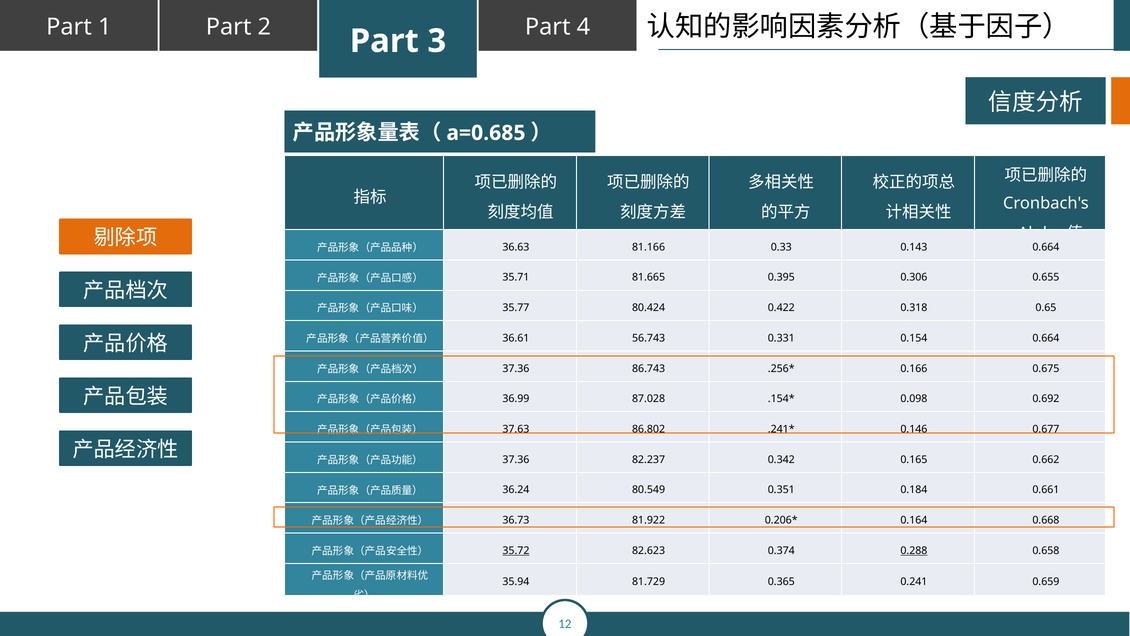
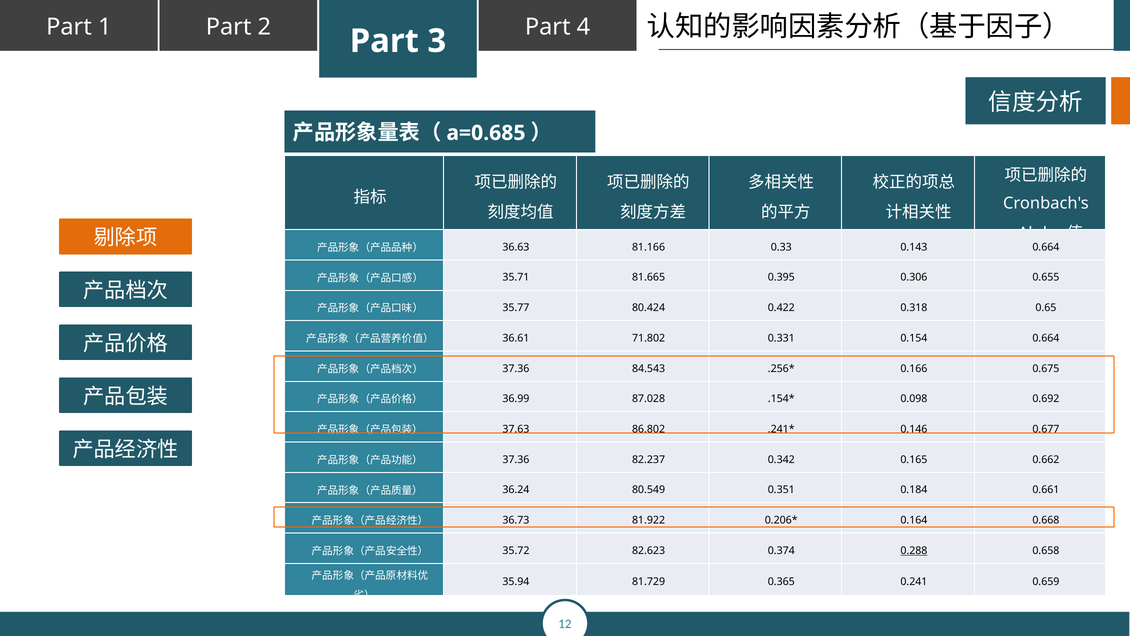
56.743: 56.743 -> 71.802 (649, 338)
86.743: 86.743 -> 84.543 (649, 368)
35.72 underline: present -> none (516, 550)
